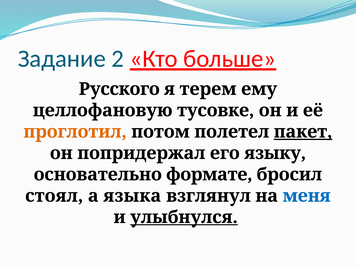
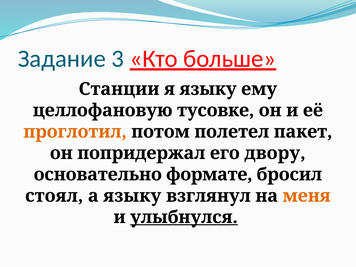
2: 2 -> 3 (118, 59)
Русского: Русского -> Станции (119, 89)
я терем: терем -> языку (208, 89)
пакет underline: present -> none (303, 132)
языку: языку -> двору (275, 153)
а языка: языка -> языку (132, 196)
меня colour: blue -> orange (307, 196)
